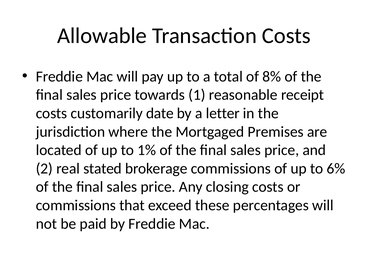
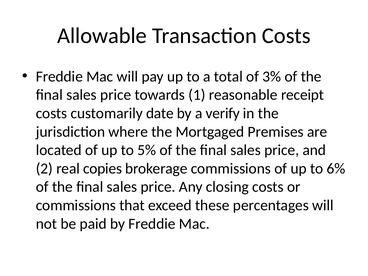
8%: 8% -> 3% (272, 77)
letter: letter -> verify (223, 113)
1%: 1% -> 5% (147, 150)
stated: stated -> copies (103, 169)
